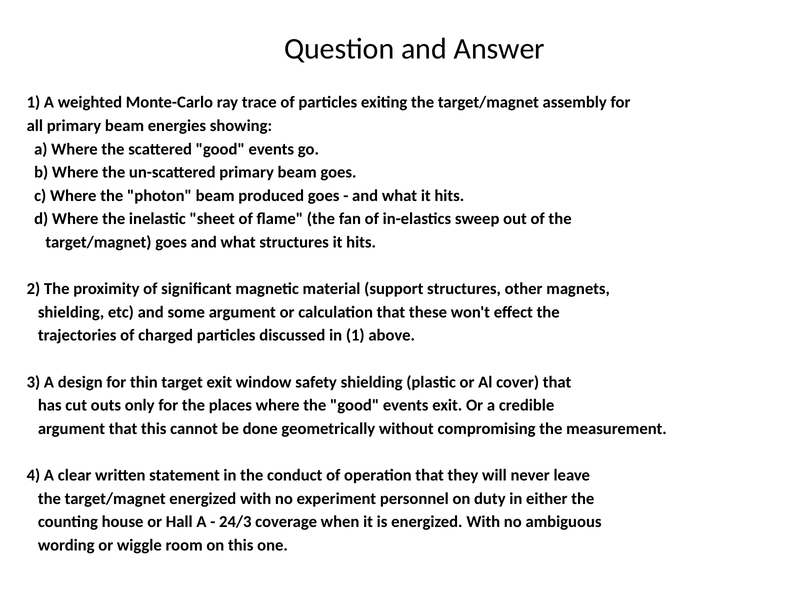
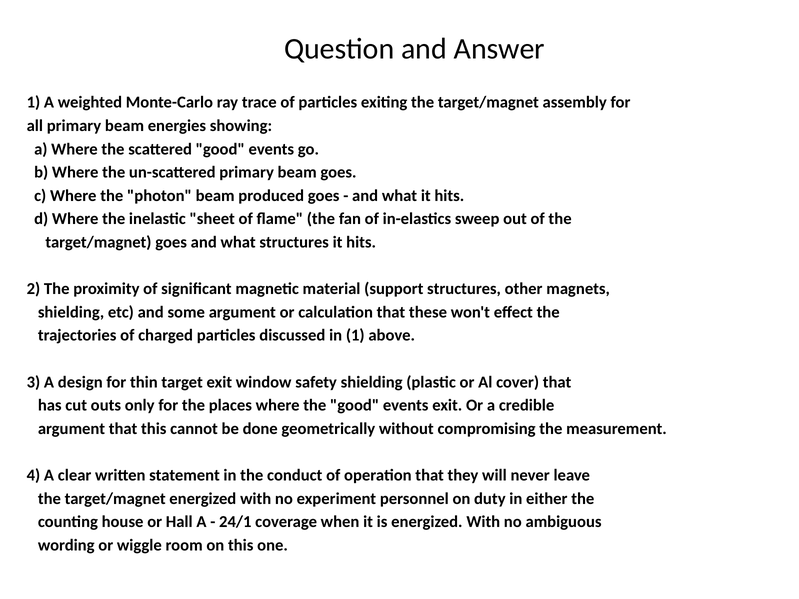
24/3: 24/3 -> 24/1 (235, 522)
